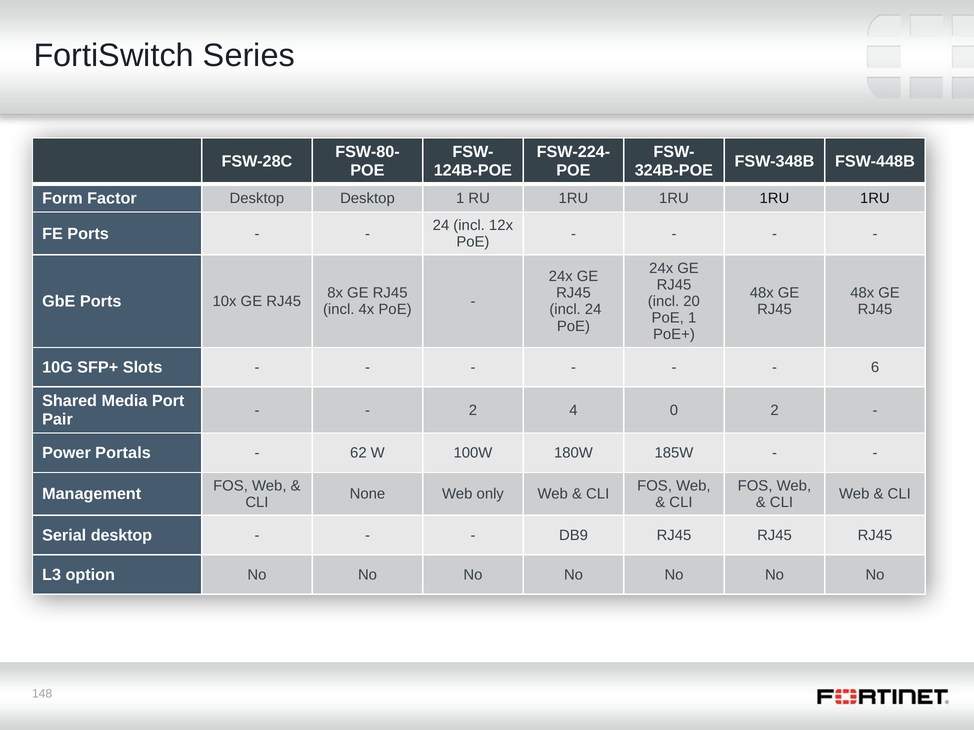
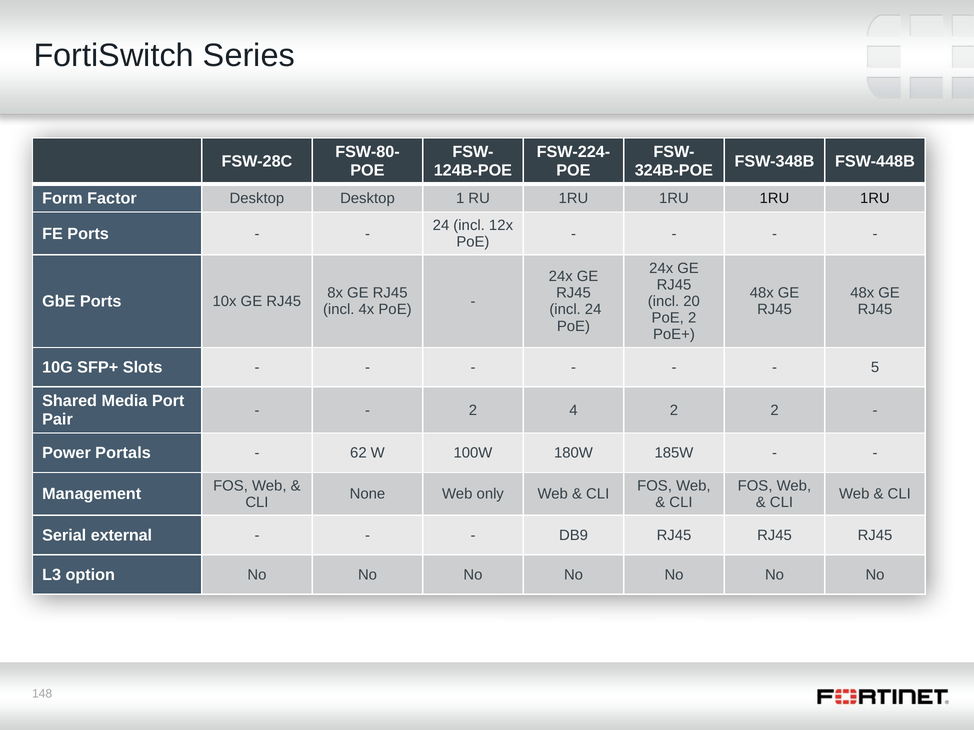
PoE 1: 1 -> 2 (692, 318)
6: 6 -> 5 (875, 368)
4 0: 0 -> 2 (674, 410)
Serial desktop: desktop -> external (121, 536)
